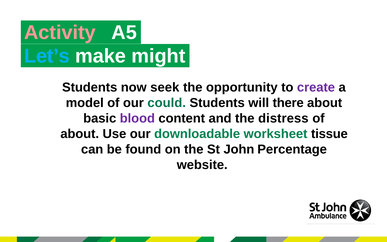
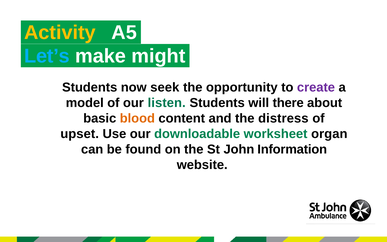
Activity colour: pink -> yellow (60, 33)
could: could -> listen (167, 103)
blood colour: purple -> orange (137, 118)
about: about -> upset (80, 134)
tissue: tissue -> organ (329, 134)
Percentage: Percentage -> Information (292, 149)
